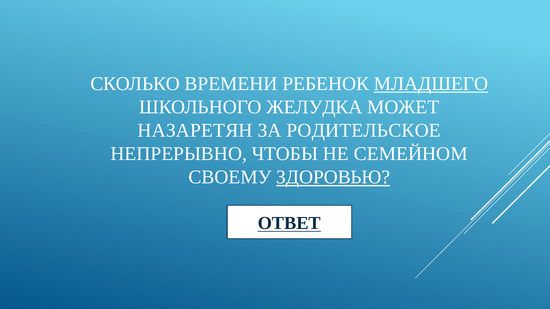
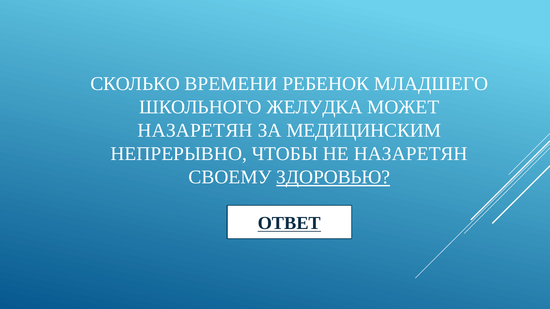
МЛАДШЕГО underline: present -> none (431, 84)
РОДИТЕЛЬСКОЕ: РОДИТЕЛЬСКОЕ -> МЕДИЦИНСКИМ (364, 131)
НЕ СЕМЕЙНОМ: СЕМЕЙНОМ -> НАЗАРЕТЯН (411, 154)
